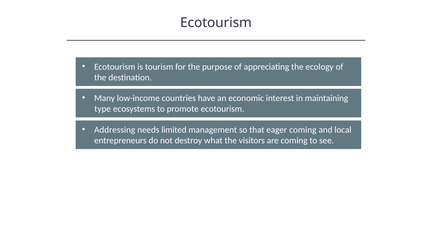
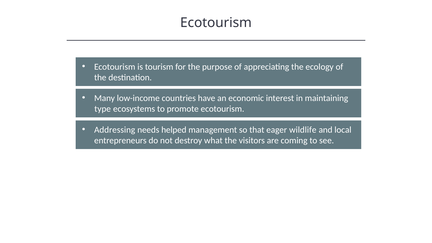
limited: limited -> helped (174, 130)
eager coming: coming -> wildlife (303, 130)
